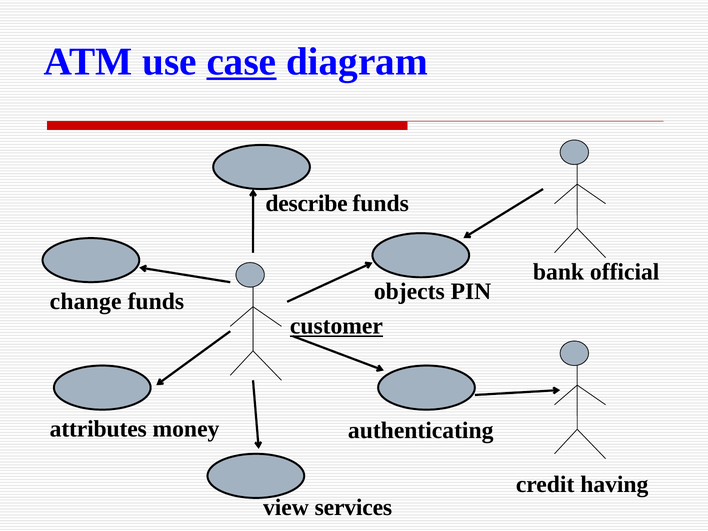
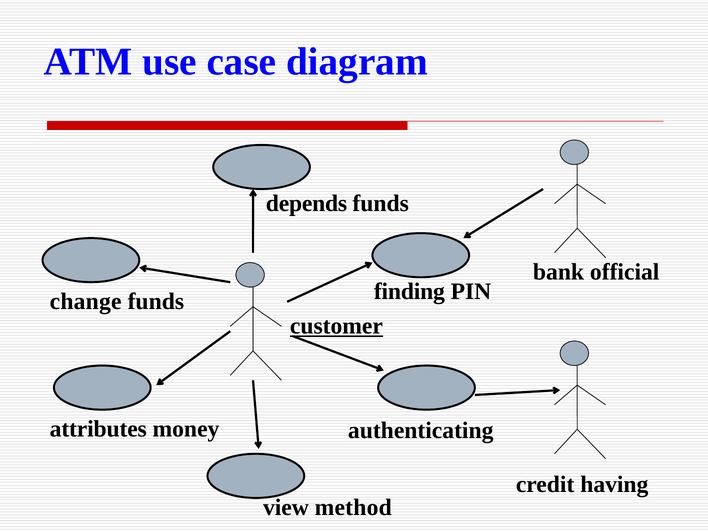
case underline: present -> none (241, 62)
describe: describe -> depends (307, 203)
objects: objects -> finding (409, 292)
services: services -> method (353, 507)
